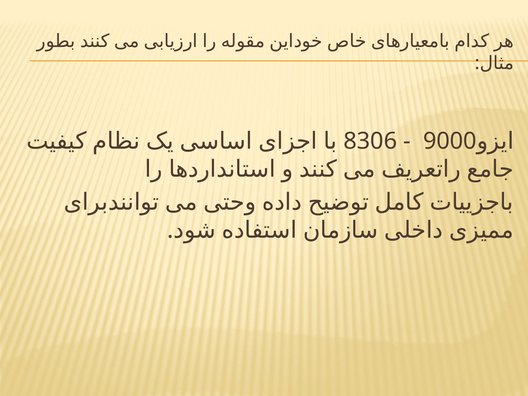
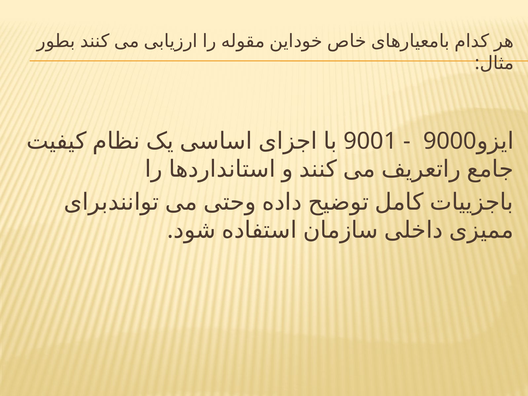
8306: 8306 -> 9001 (370, 141)
